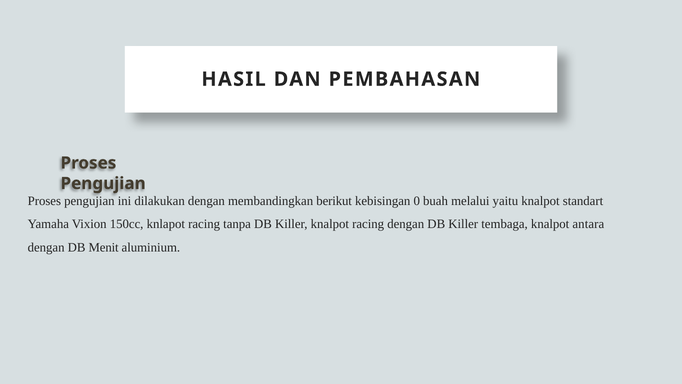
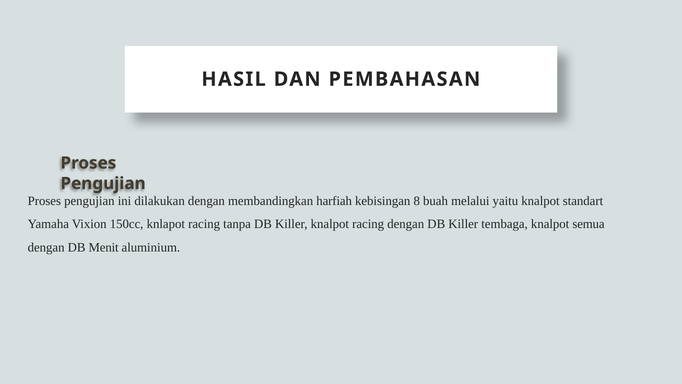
berikut: berikut -> harfiah (334, 201)
0: 0 -> 8 (417, 201)
antara: antara -> semua (588, 224)
